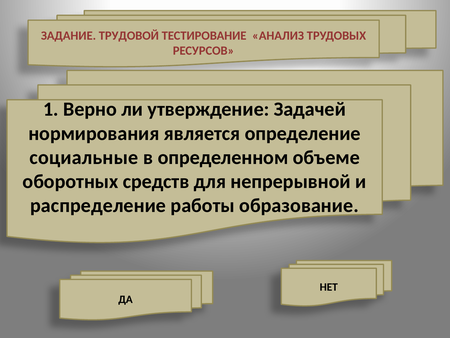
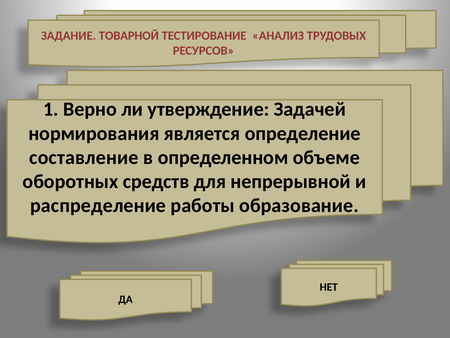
ТРУДОВОЙ: ТРУДОВОЙ -> ТОВАРНОЙ (129, 36)
социальные: социальные -> составление (84, 157)
